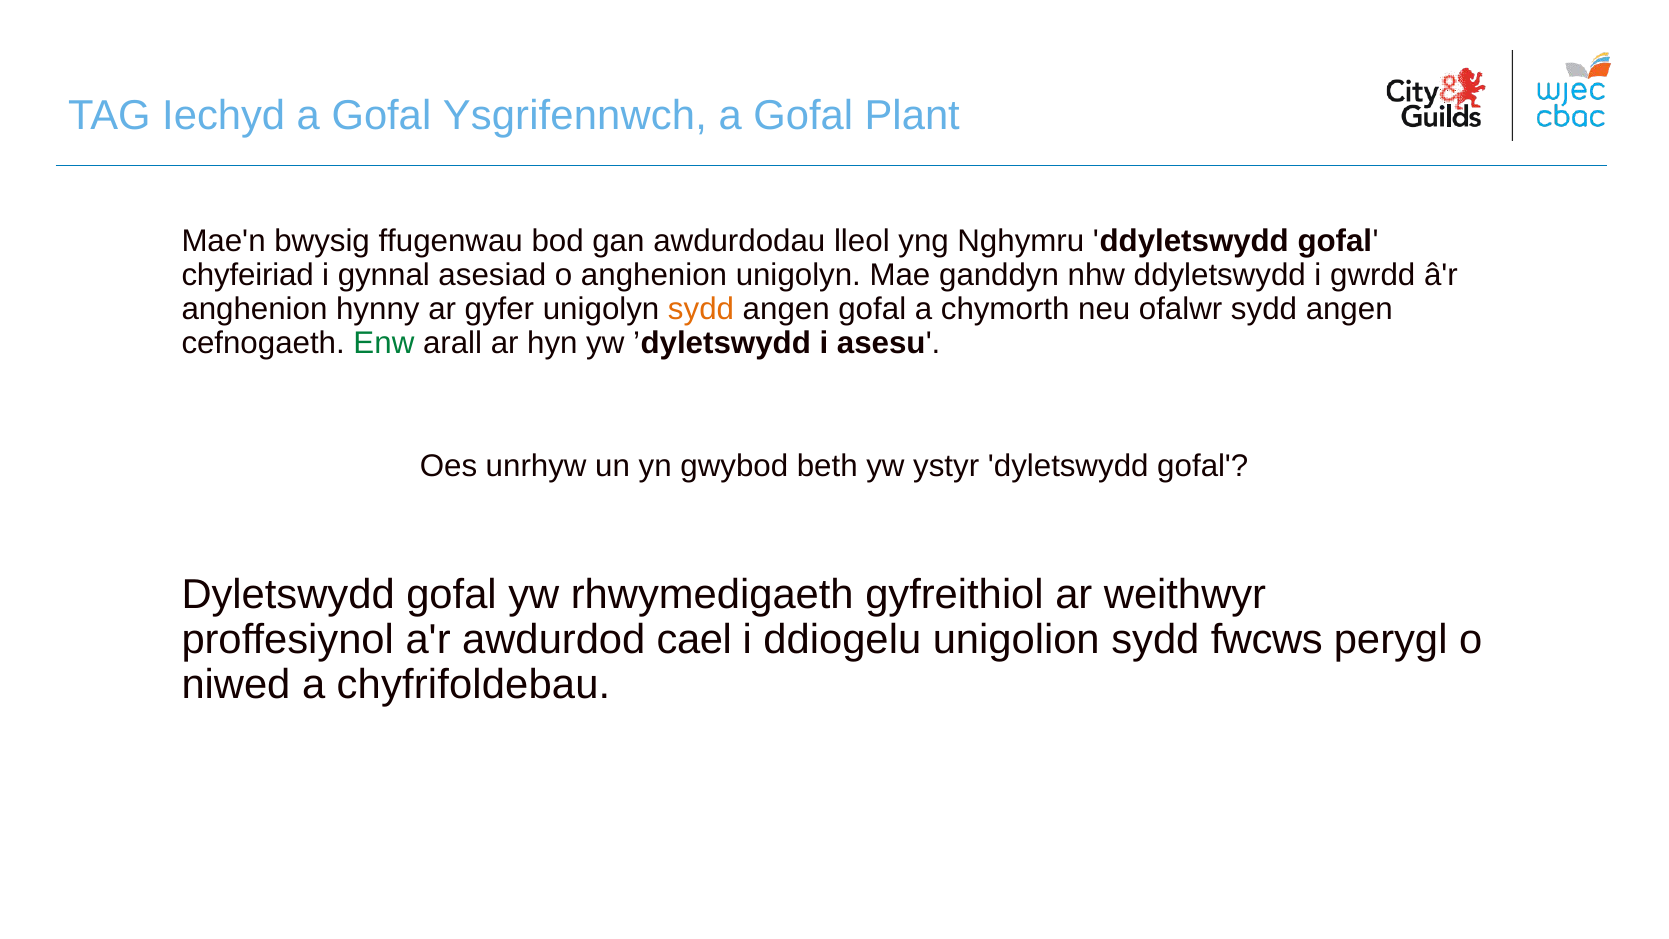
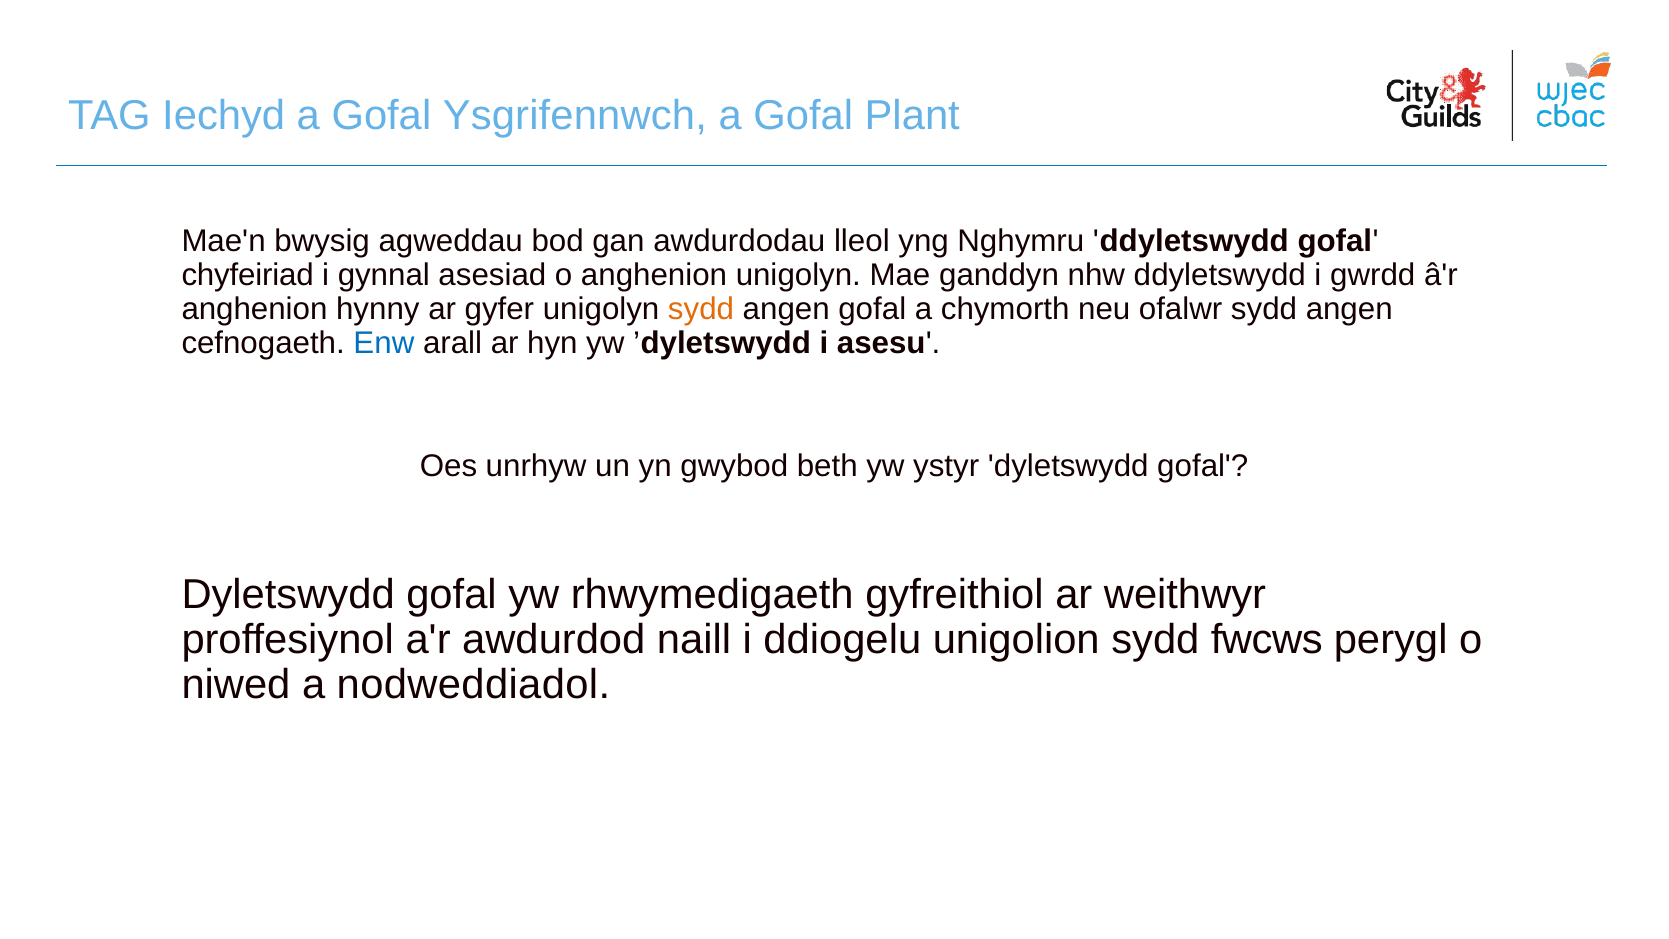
ffugenwau: ffugenwau -> agweddau (451, 241)
Enw colour: green -> blue (384, 343)
cael: cael -> naill (694, 640)
chyfrifoldebau: chyfrifoldebau -> nodweddiadol (473, 685)
